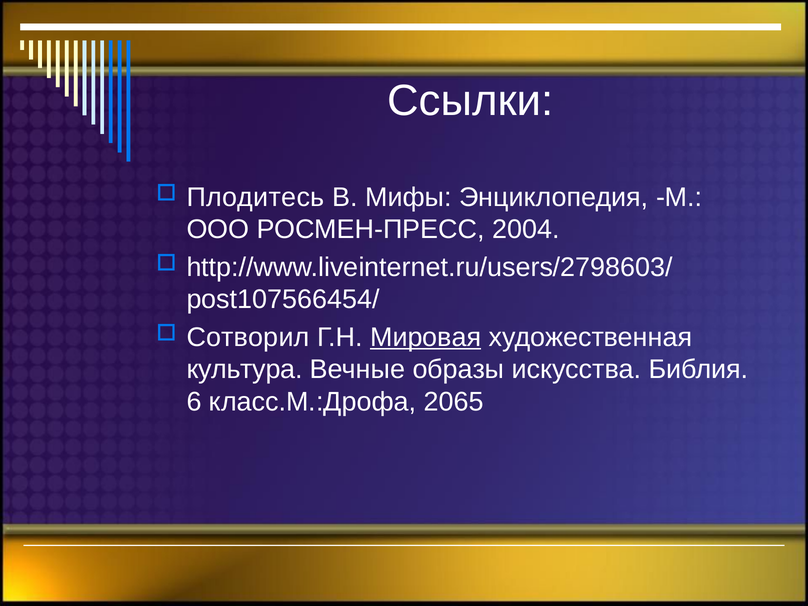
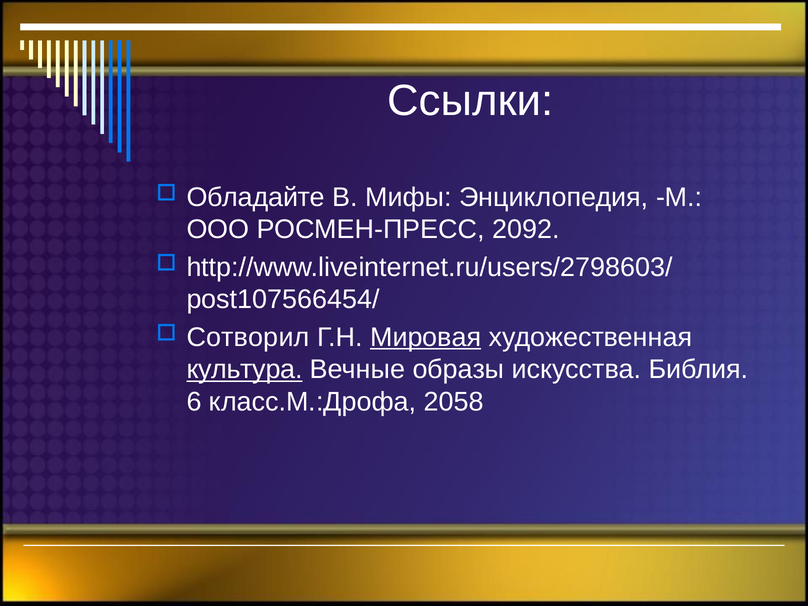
Плодитесь: Плодитесь -> Обладайте (256, 197)
2004: 2004 -> 2092 (526, 229)
культура underline: none -> present (245, 370)
2065: 2065 -> 2058 (454, 402)
